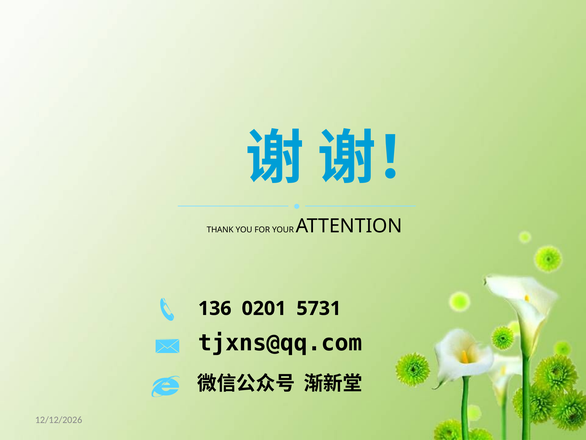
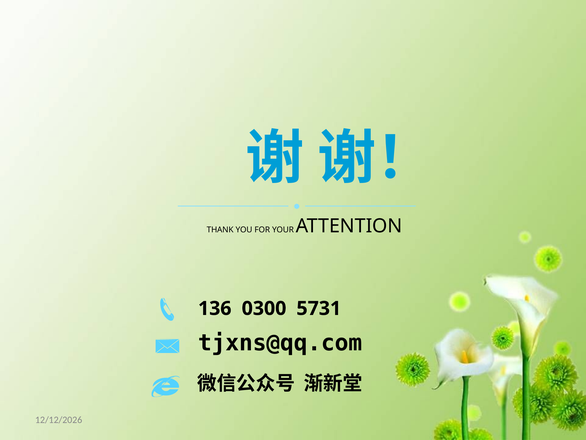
0201: 0201 -> 0300 (264, 308)
